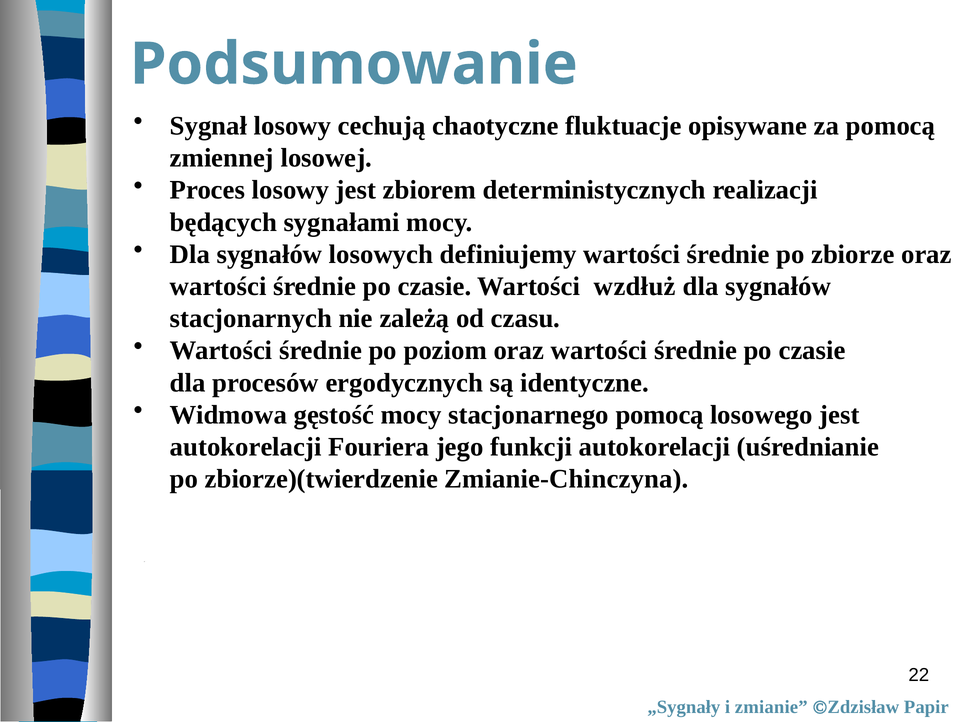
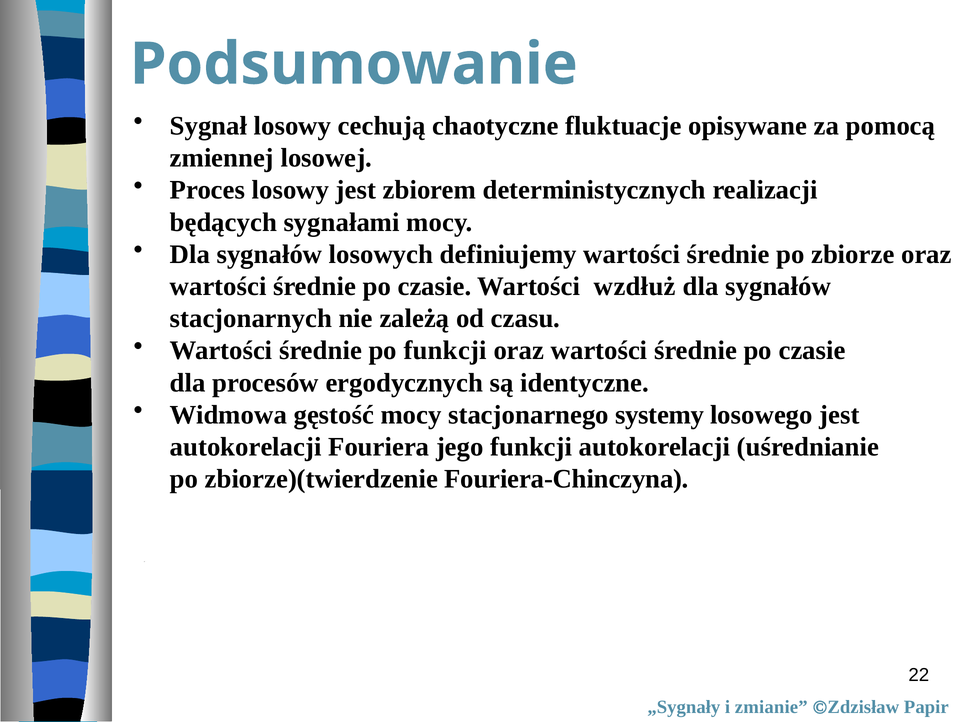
po poziom: poziom -> funkcji (445, 351)
stacjonarnego pomocą: pomocą -> systemy (660, 415)
Zmianie-Chinczyna: Zmianie-Chinczyna -> Fouriera-Chinczyna (567, 479)
